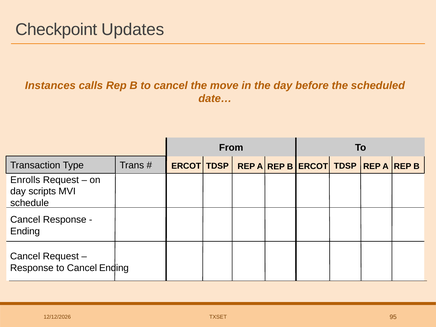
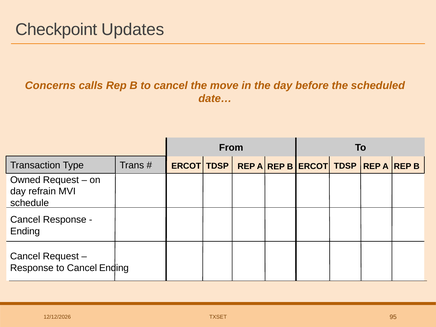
Instances: Instances -> Concerns (50, 86)
Enrolls: Enrolls -> Owned (25, 180)
scripts: scripts -> refrain (42, 191)
